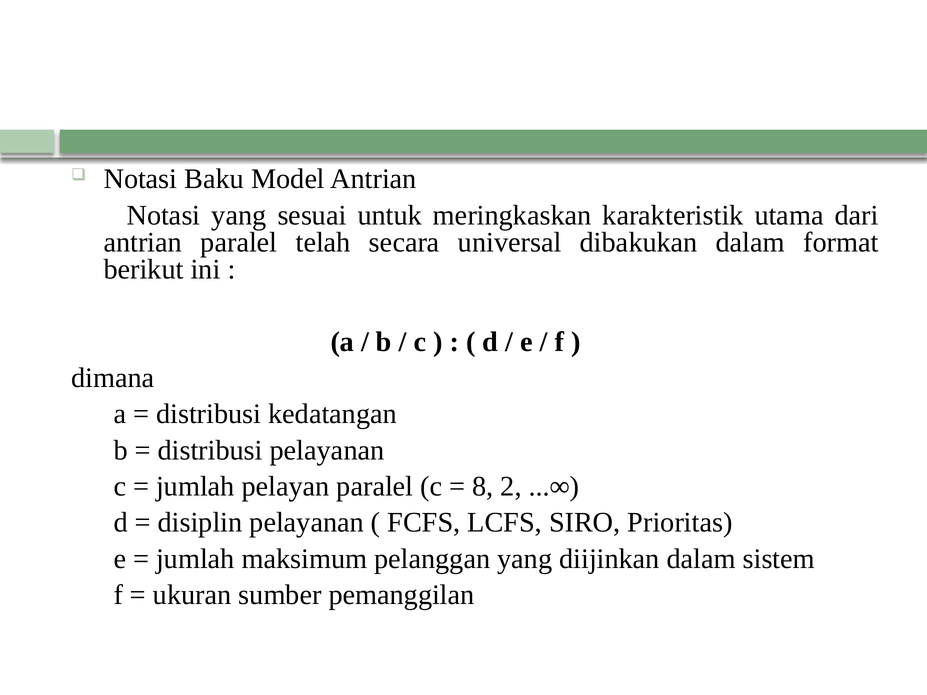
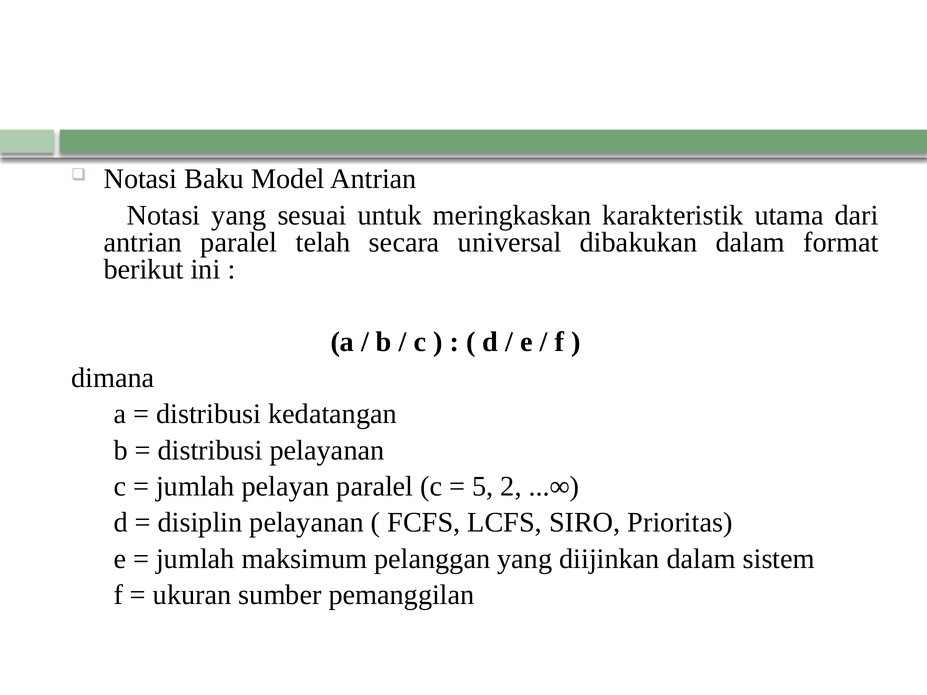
8: 8 -> 5 (483, 487)
